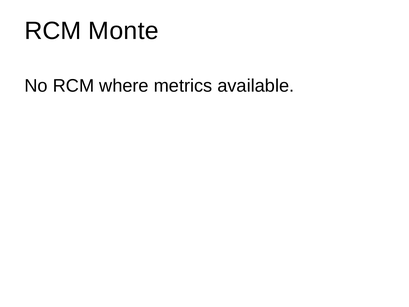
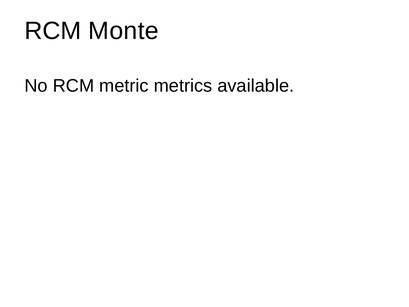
where: where -> metric (124, 86)
